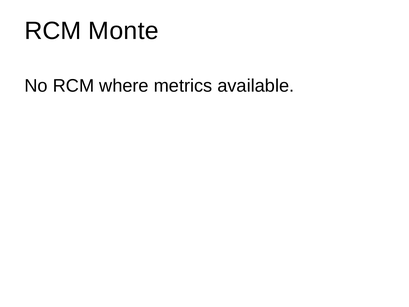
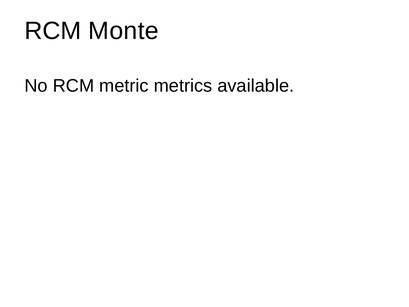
where: where -> metric (124, 86)
